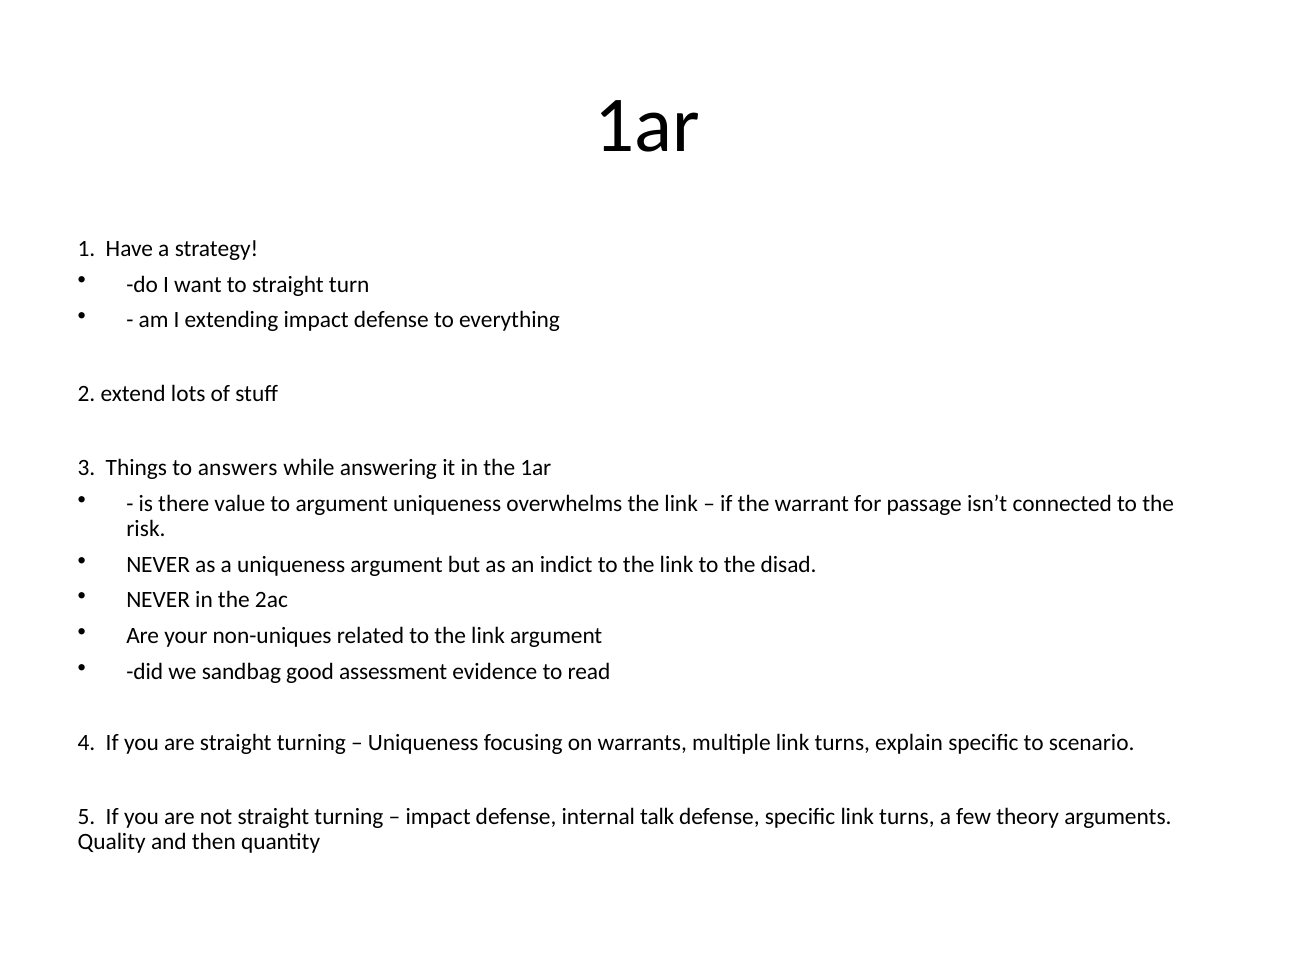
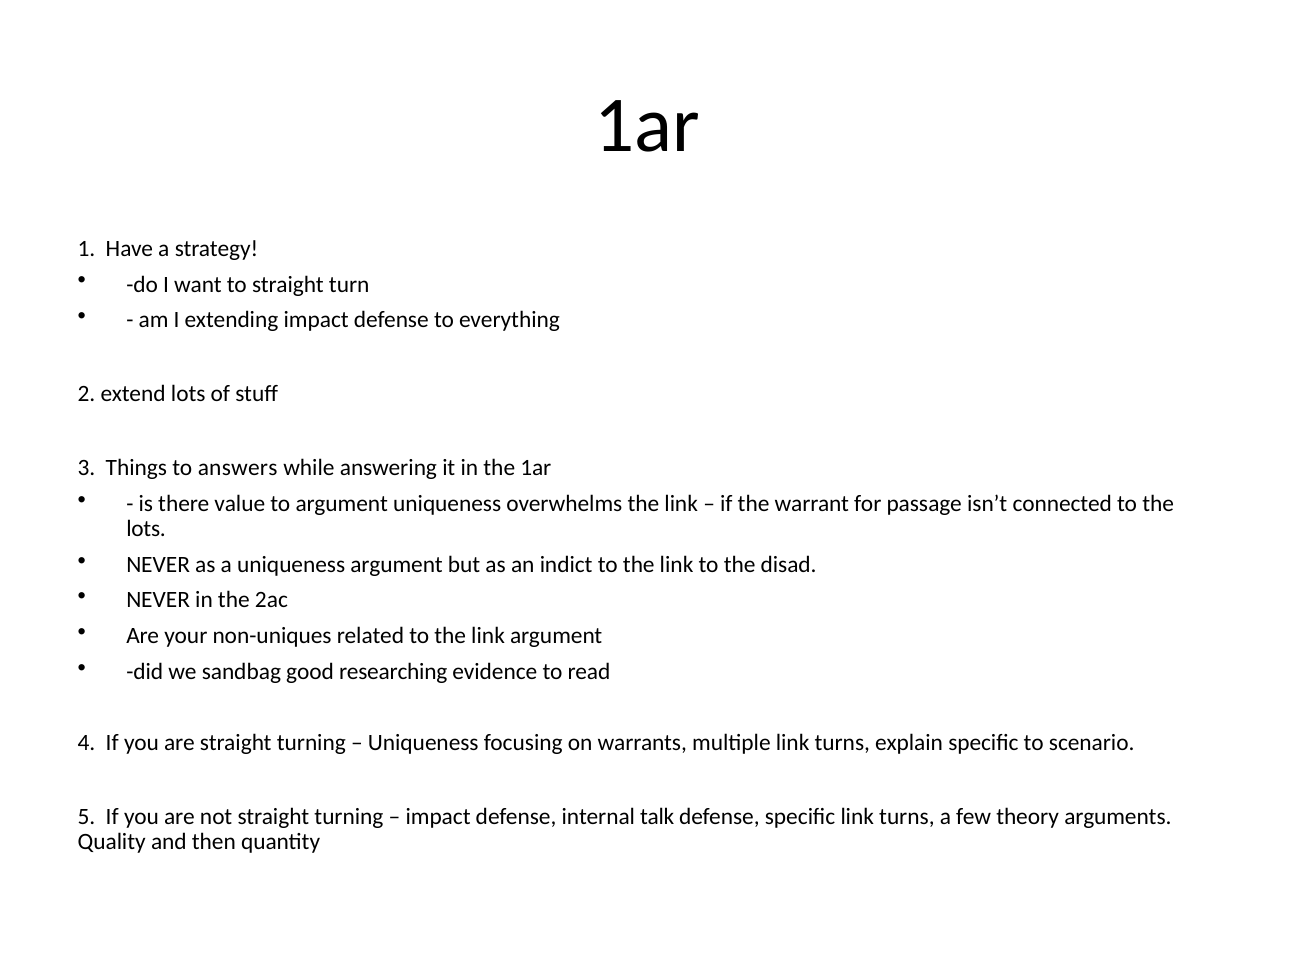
risk: risk -> lots (146, 529)
assessment: assessment -> researching (393, 672)
